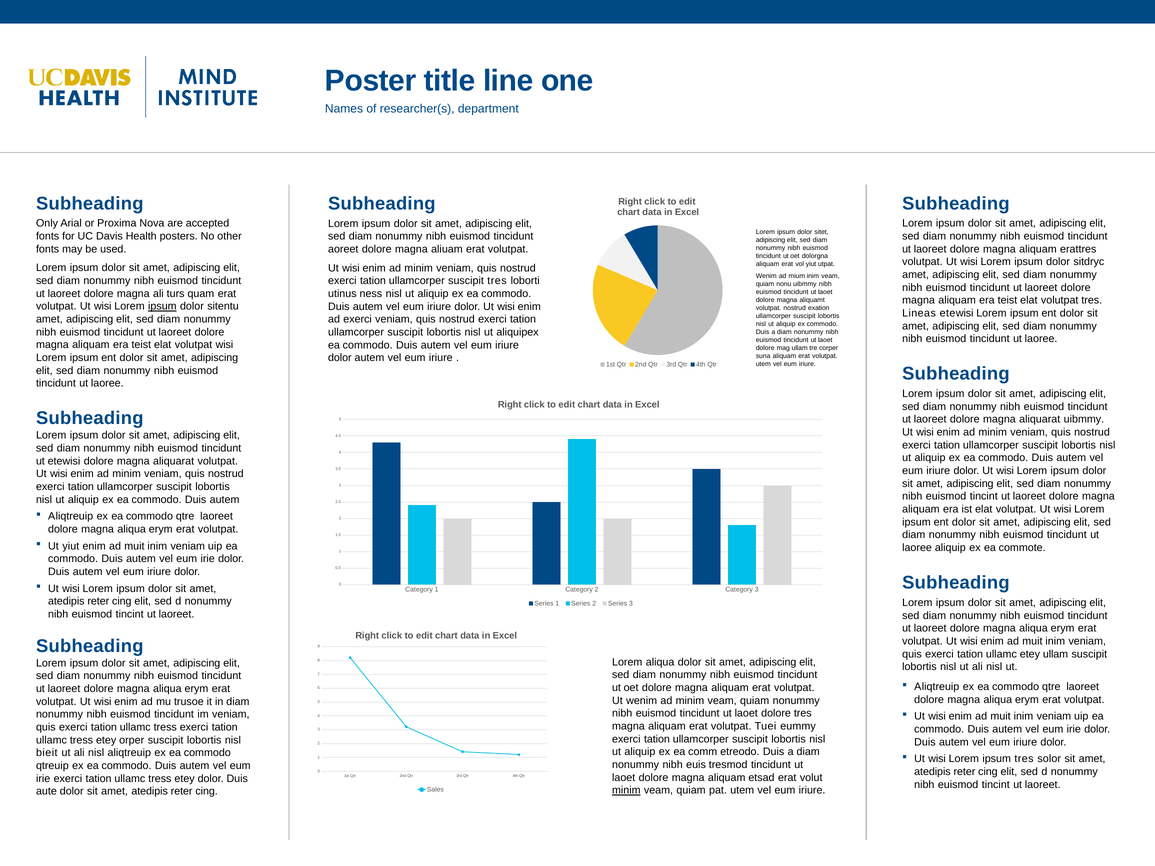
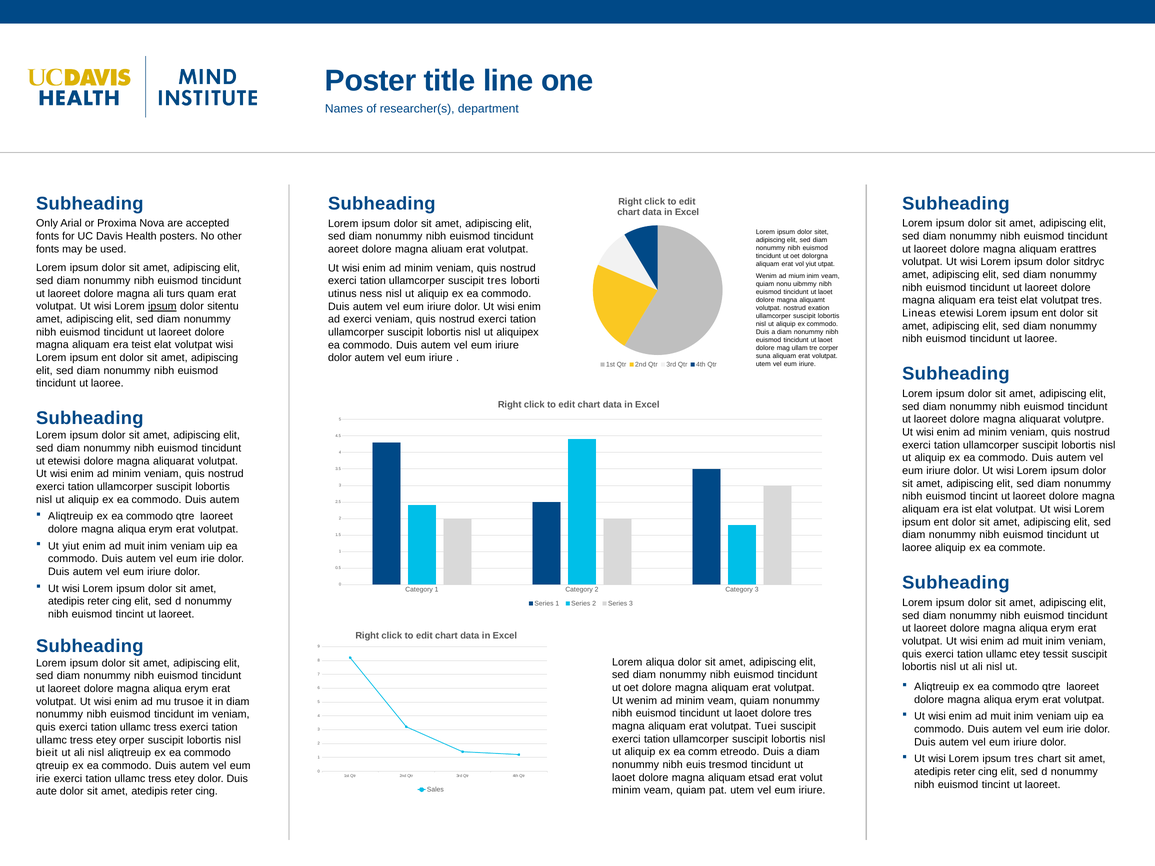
aliquarat uibmmy: uibmmy -> volutpre (1084, 420)
etey ullam: ullam -> tessit (1055, 654)
Tuei eummy: eummy -> suscipit (798, 726)
tres solor: solor -> chart (1049, 759)
minim underline: present -> none (626, 791)
